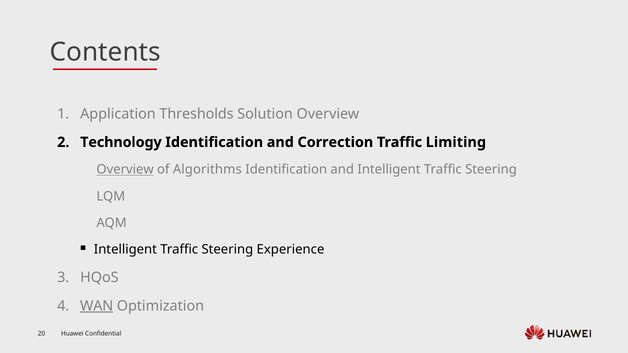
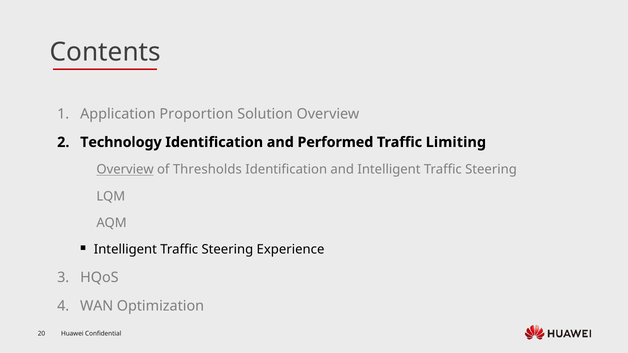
Thresholds: Thresholds -> Proportion (196, 114)
Correction: Correction -> Performed (335, 142)
Algorithms: Algorithms -> Thresholds (207, 170)
WAN underline: present -> none (97, 306)
